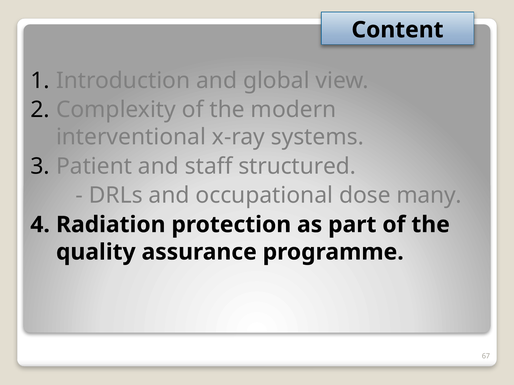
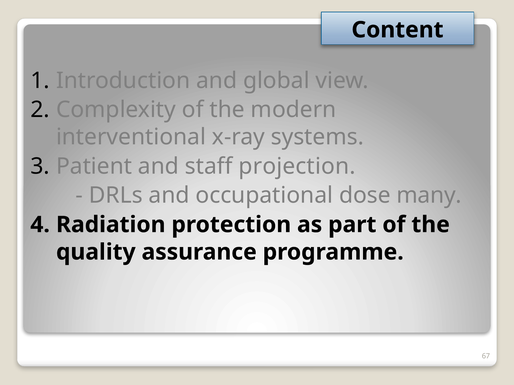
structured: structured -> projection (297, 167)
